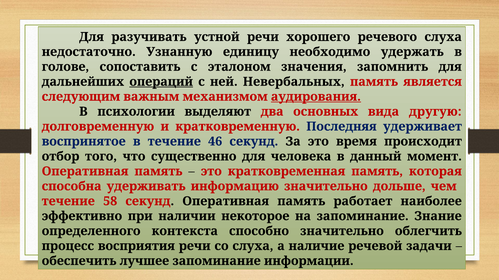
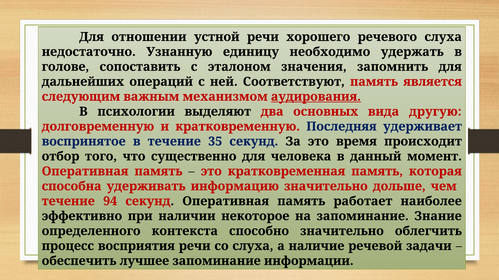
разучивать: разучивать -> отношении (149, 37)
операций underline: present -> none (161, 82)
Невербальных: Невербальных -> Соответствуют (294, 82)
46: 46 -> 35 (215, 142)
58: 58 -> 94 (110, 202)
